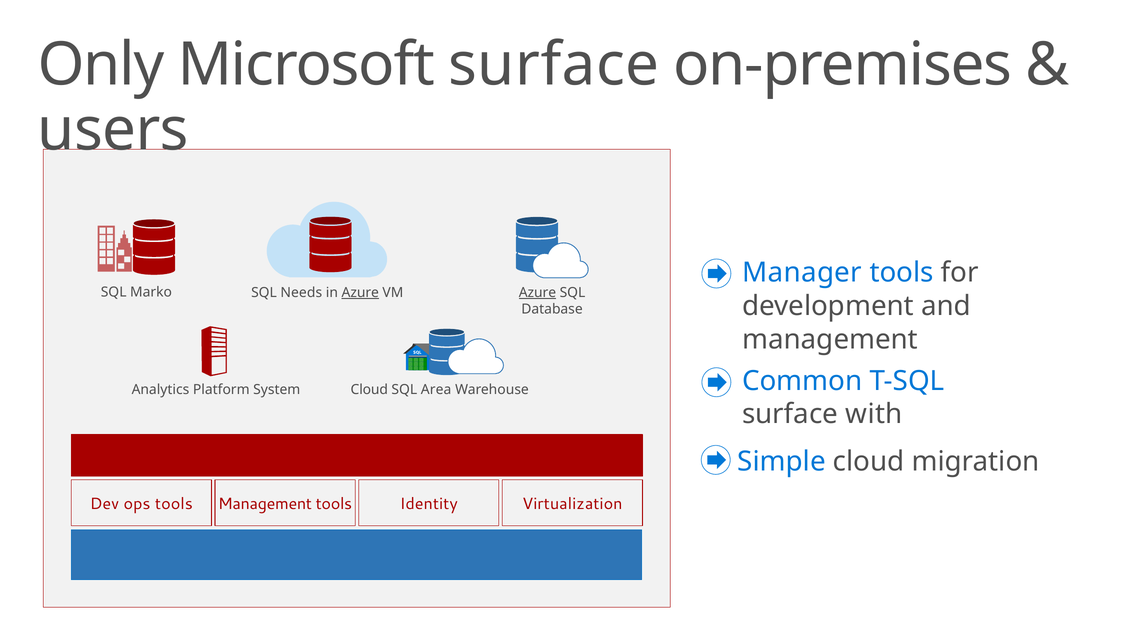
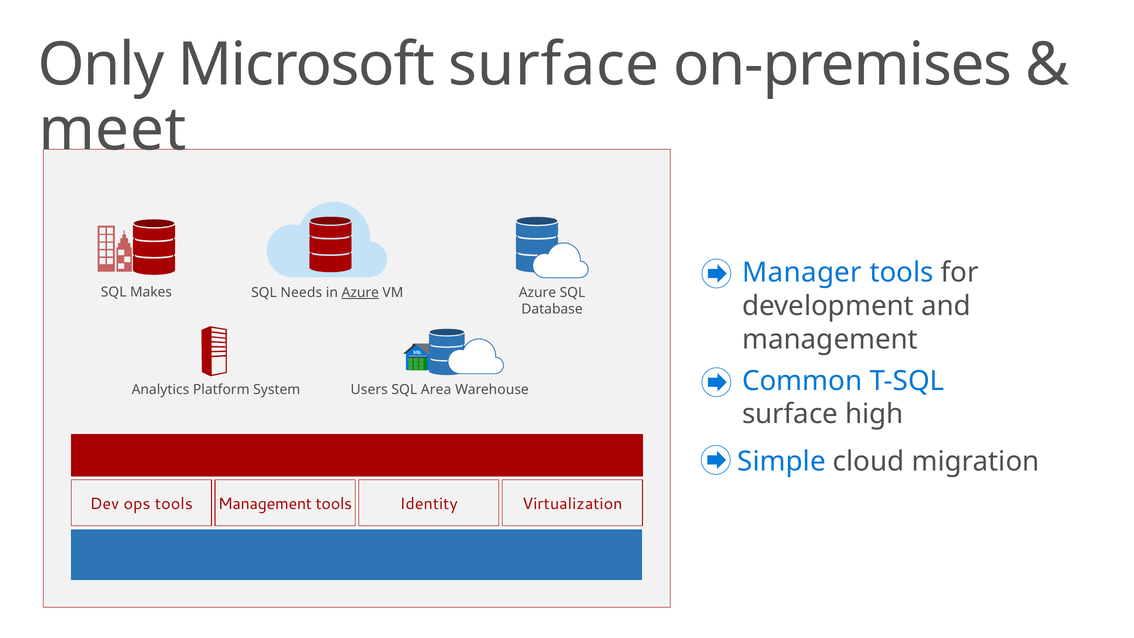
users: users -> meet (112, 130)
Marko: Marko -> Makes (151, 292)
Azure underline: present -> none (537, 292)
Cloud: Cloud -> Users (369, 390)
with: with -> high (874, 414)
